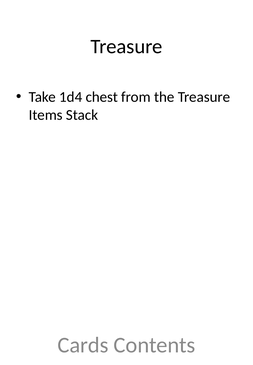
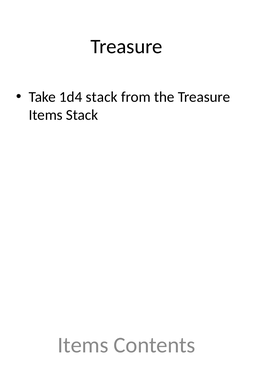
1d4 chest: chest -> stack (102, 97)
Cards: Cards -> Items (83, 346)
